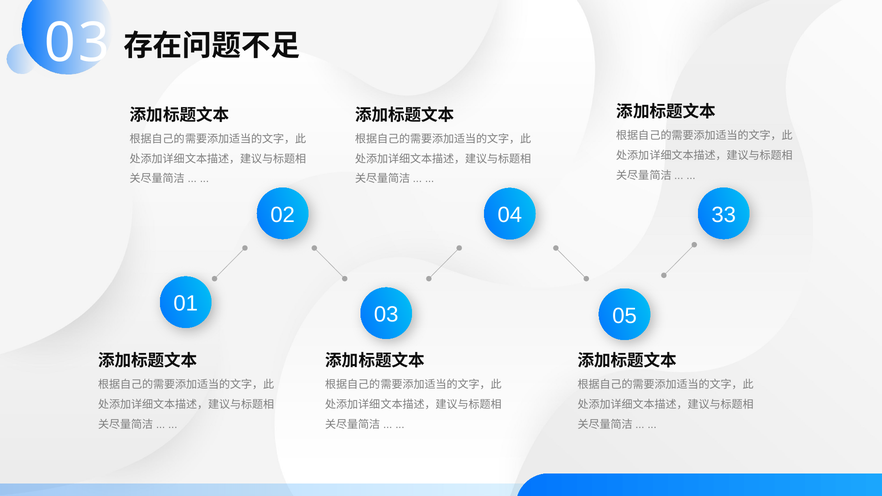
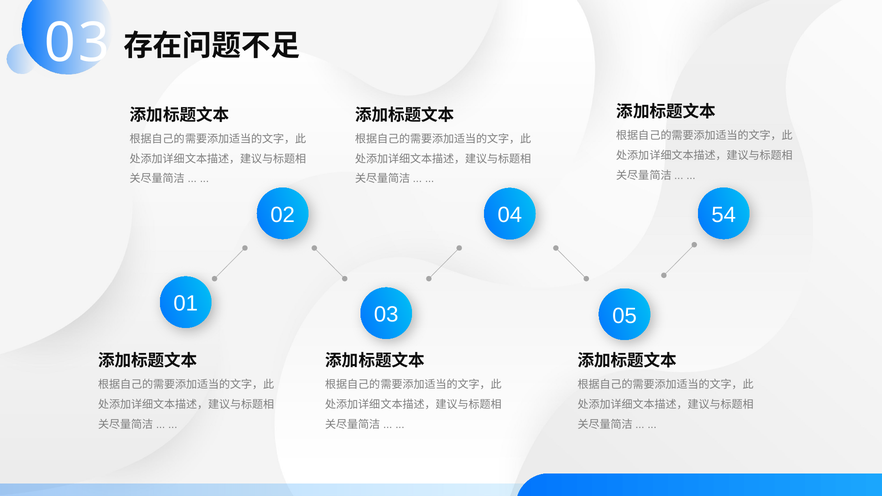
33: 33 -> 54 (724, 215)
